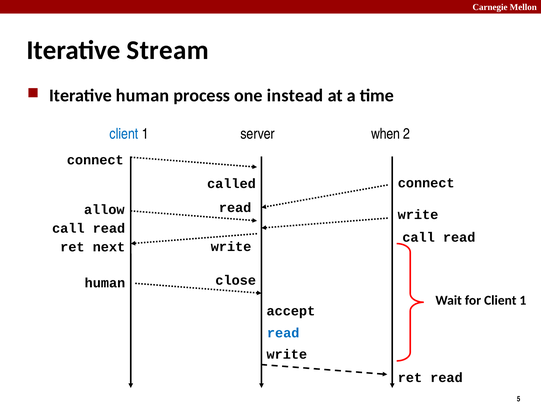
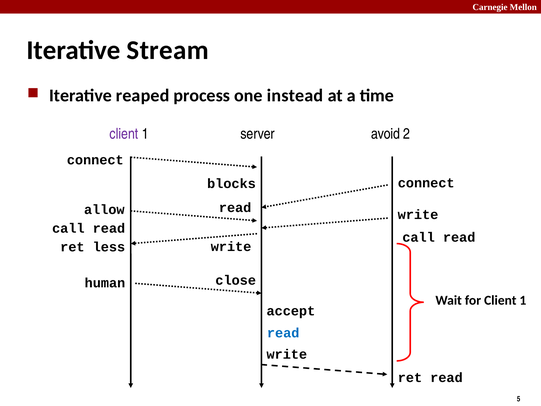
Iterative human: human -> reaped (143, 95)
client colour: blue -> purple (124, 134)
when: when -> avoid (386, 134)
called: called -> blocks (231, 184)
next: next -> less (109, 247)
